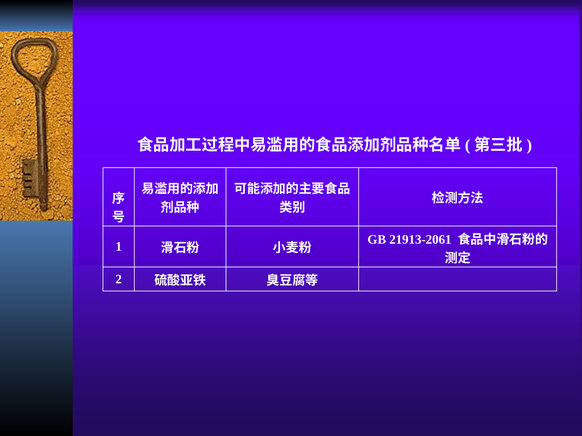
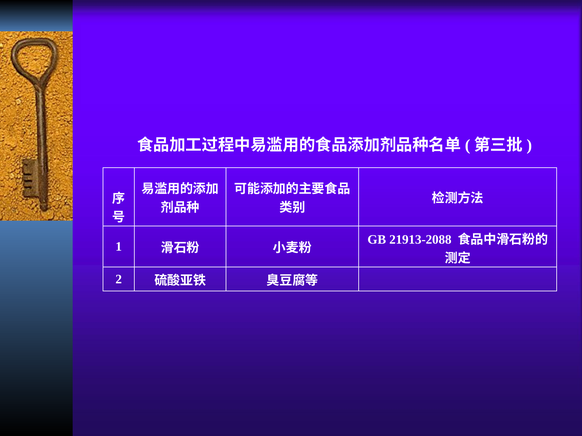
21913-2061: 21913-2061 -> 21913-2088 (420, 240)
